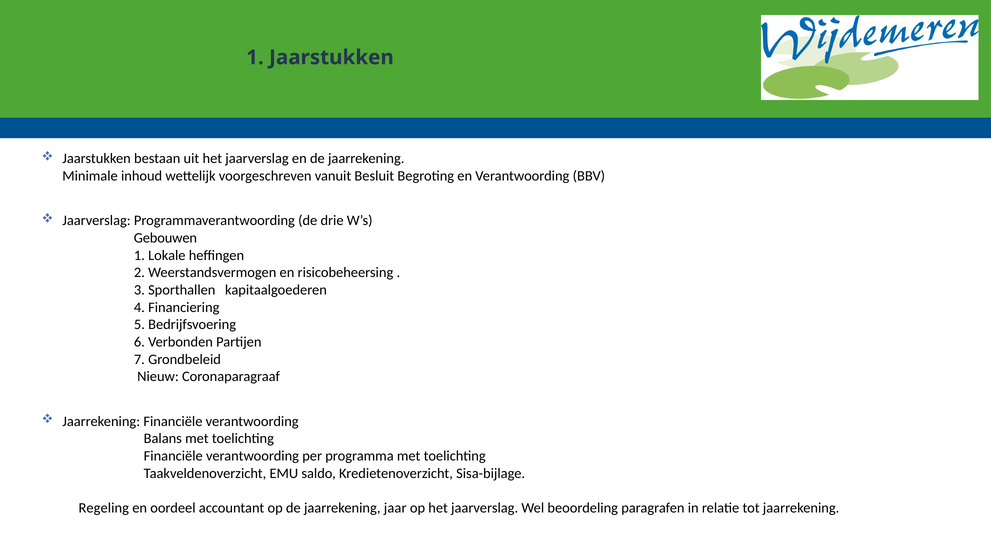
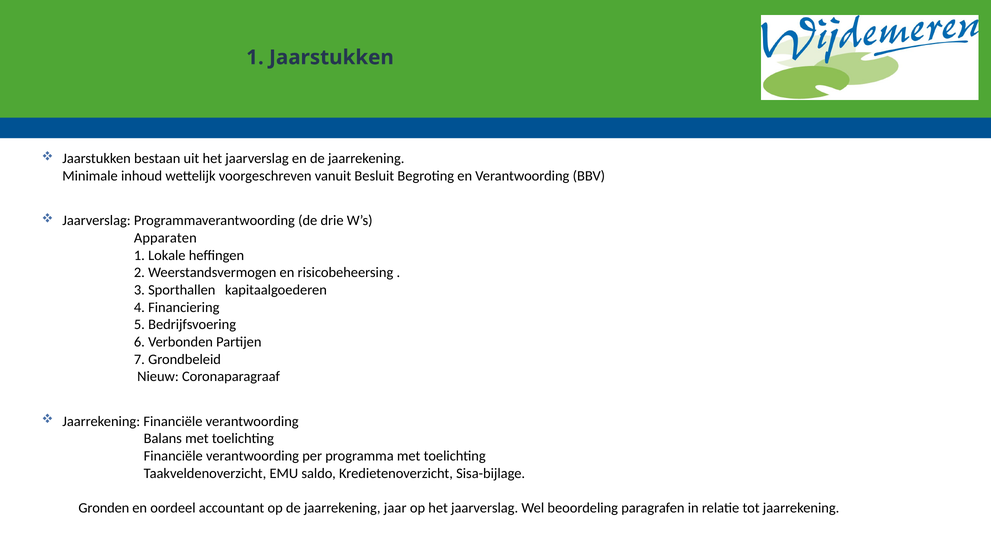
Gebouwen: Gebouwen -> Apparaten (165, 238)
Regeling: Regeling -> Gronden (104, 508)
